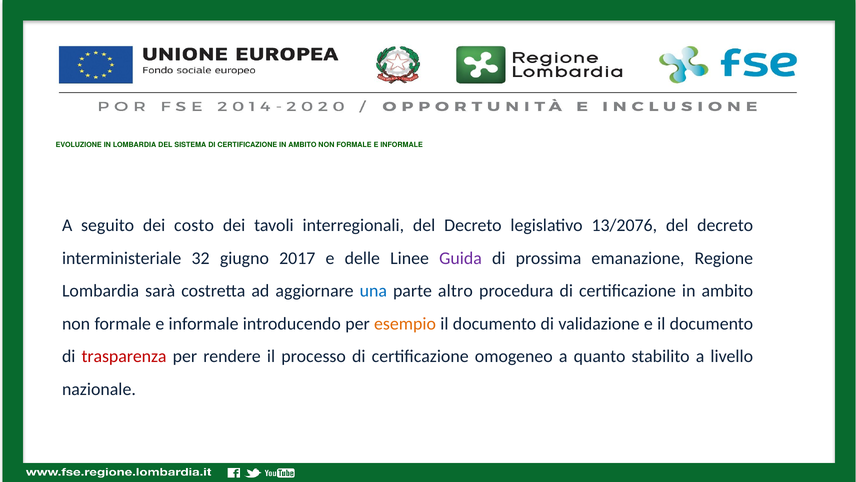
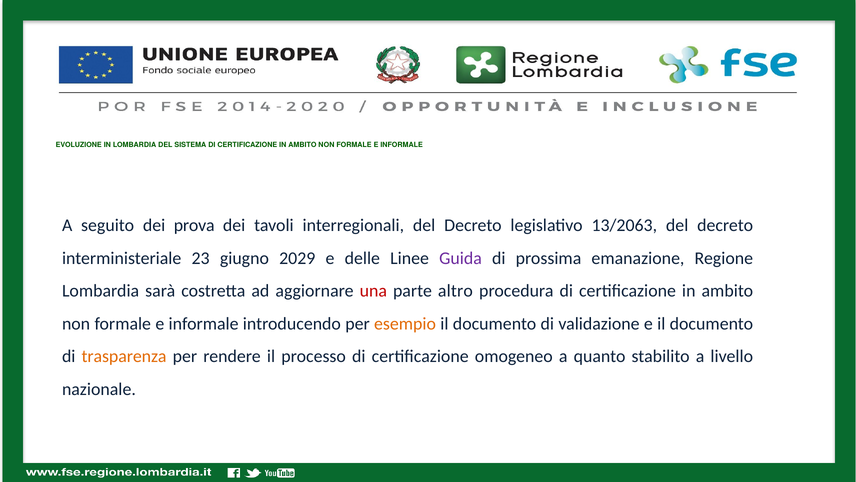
costo: costo -> prova (194, 225)
13/2076: 13/2076 -> 13/2063 (624, 225)
32: 32 -> 23 (201, 258)
2017: 2017 -> 2029 (297, 258)
una colour: blue -> red (373, 291)
trasparenza colour: red -> orange (124, 356)
